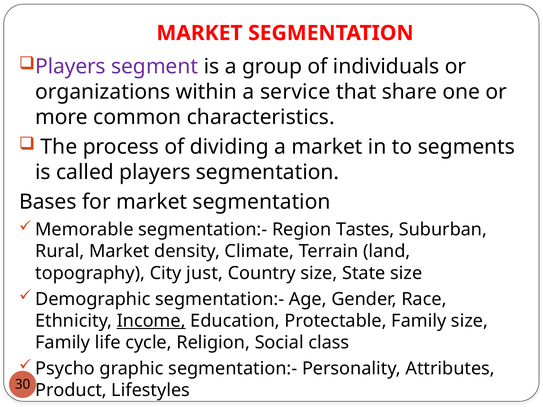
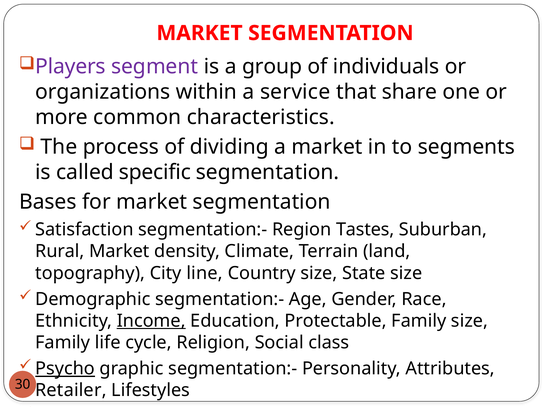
called players: players -> specific (155, 172)
Memorable: Memorable -> Satisfaction (84, 230)
just: just -> line (205, 273)
Psycho underline: none -> present (65, 369)
Product: Product -> Retailer (71, 390)
